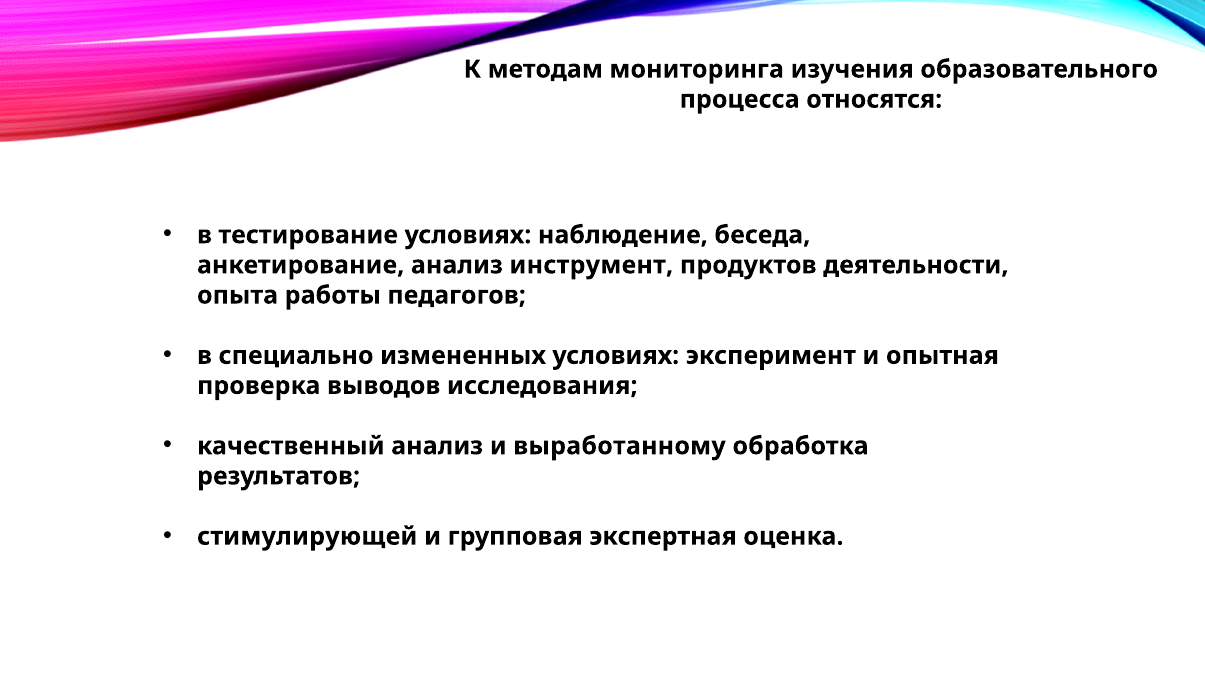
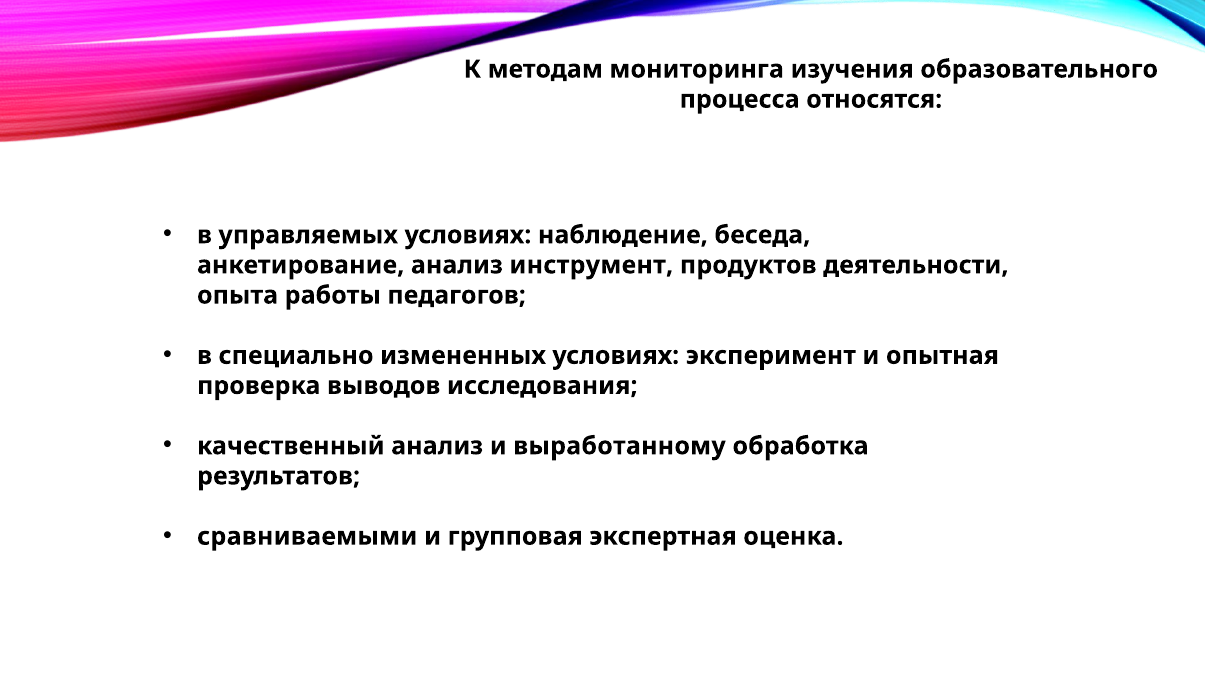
тестирование: тестирование -> управляемых (308, 235)
стимулирующей: стимулирующей -> сравниваемыми (307, 536)
